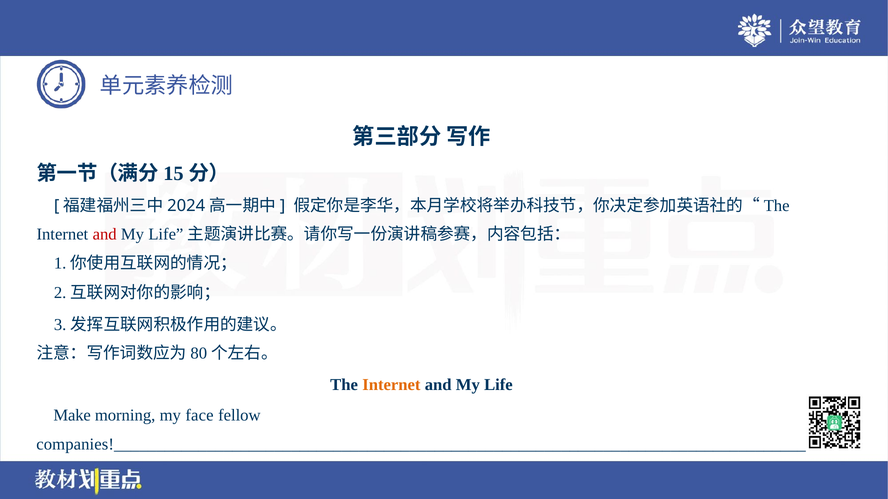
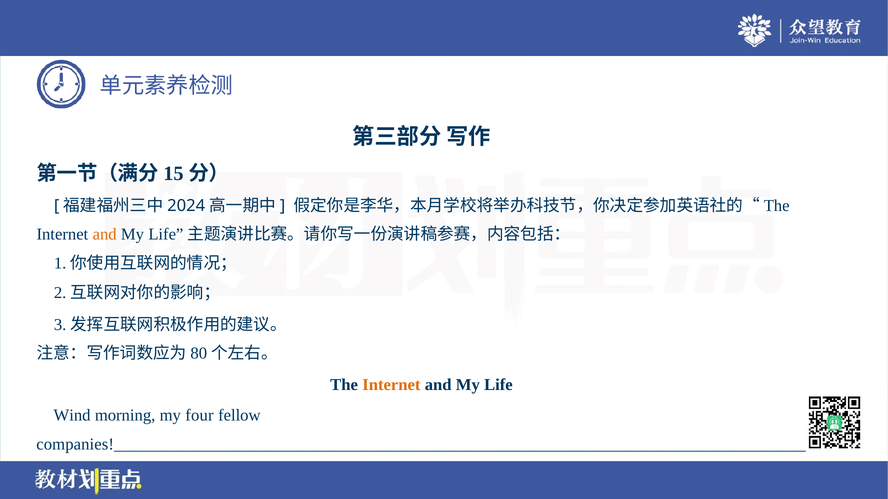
and colour: red -> orange (105, 235)
Make: Make -> Wind (72, 416)
face: face -> four (199, 416)
